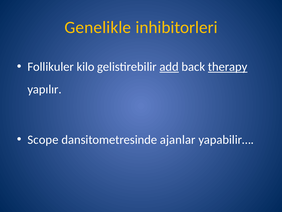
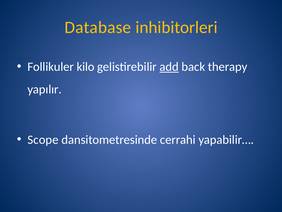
Genelikle: Genelikle -> Database (98, 27)
therapy underline: present -> none (228, 67)
ajanlar: ajanlar -> cerrahi (178, 139)
